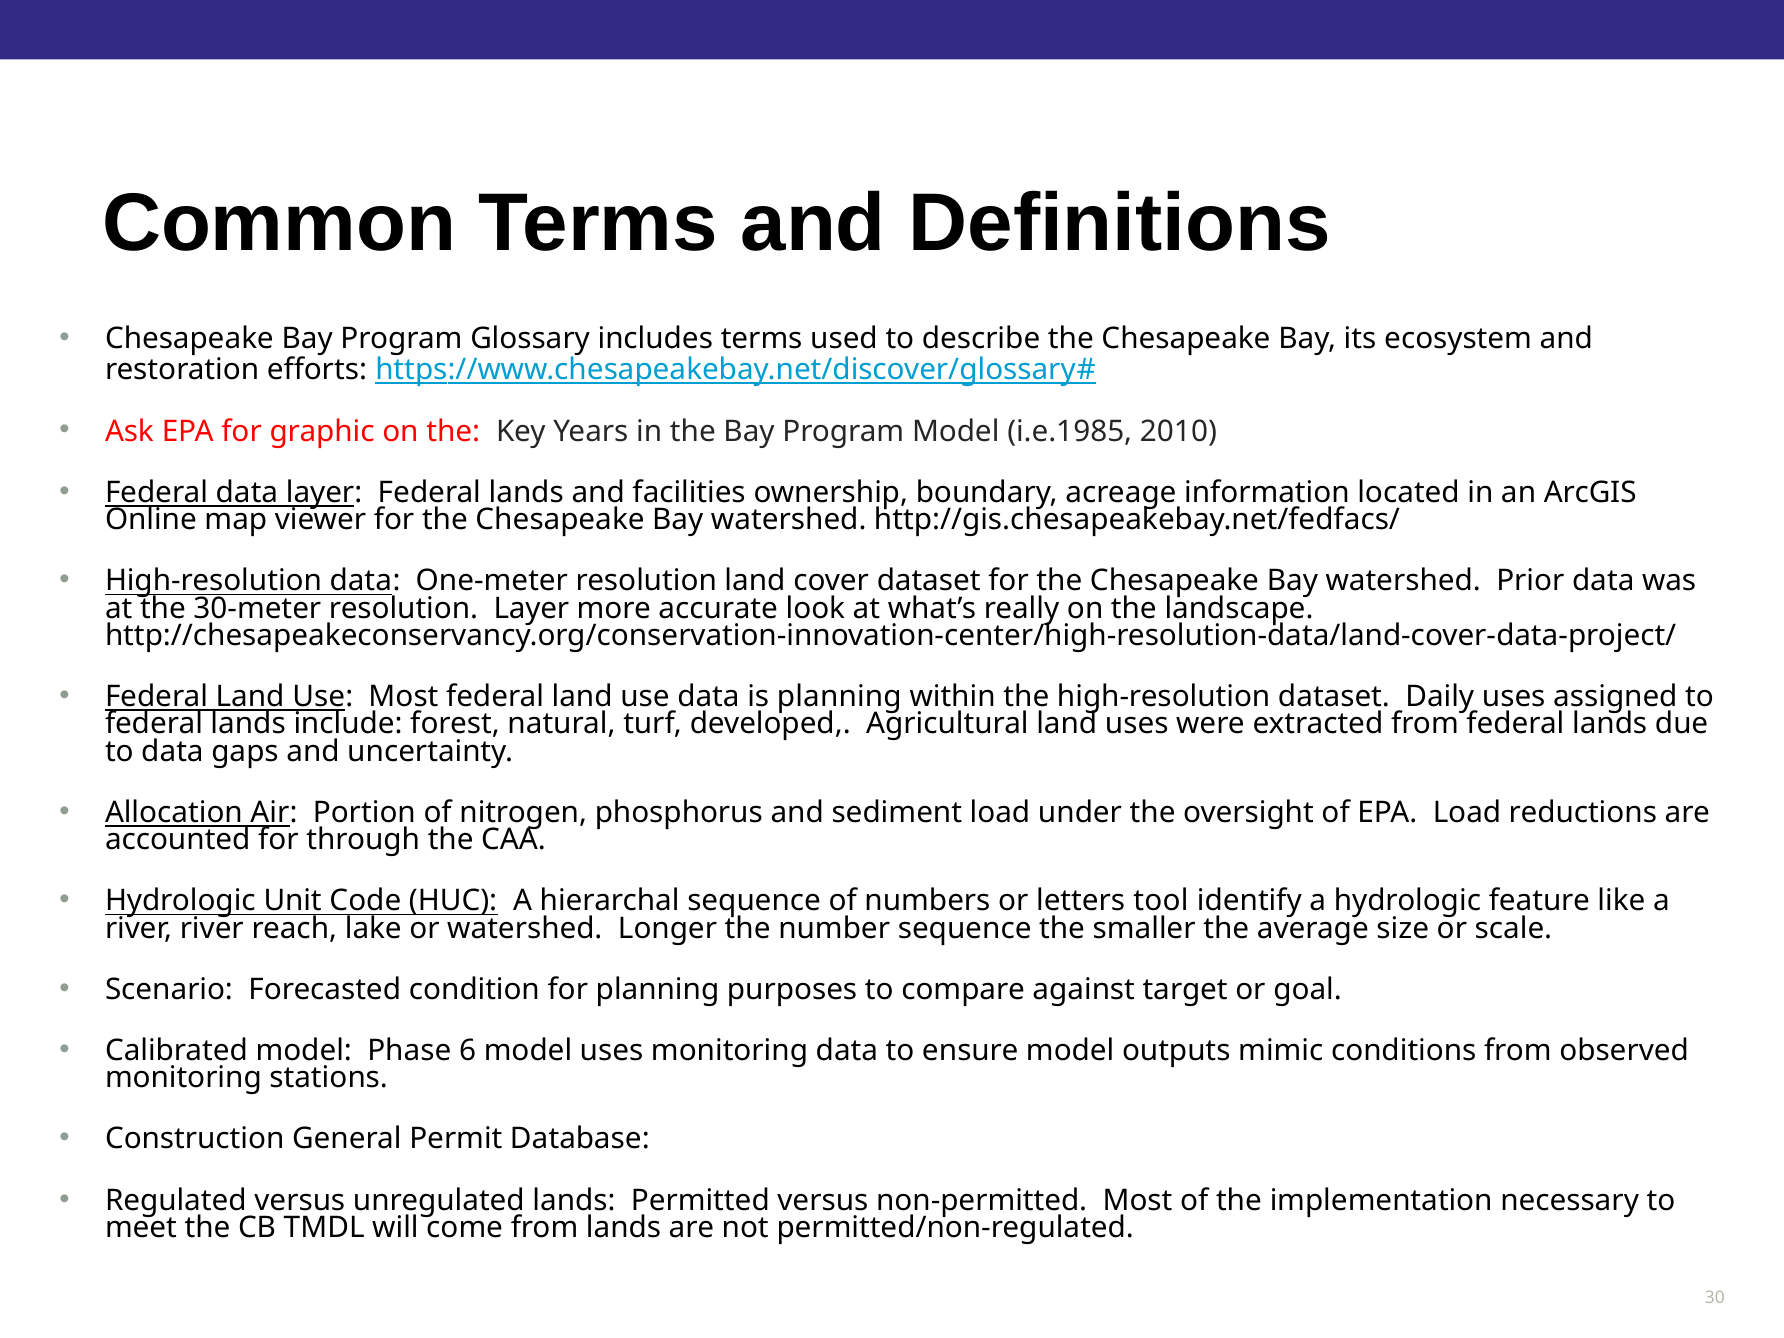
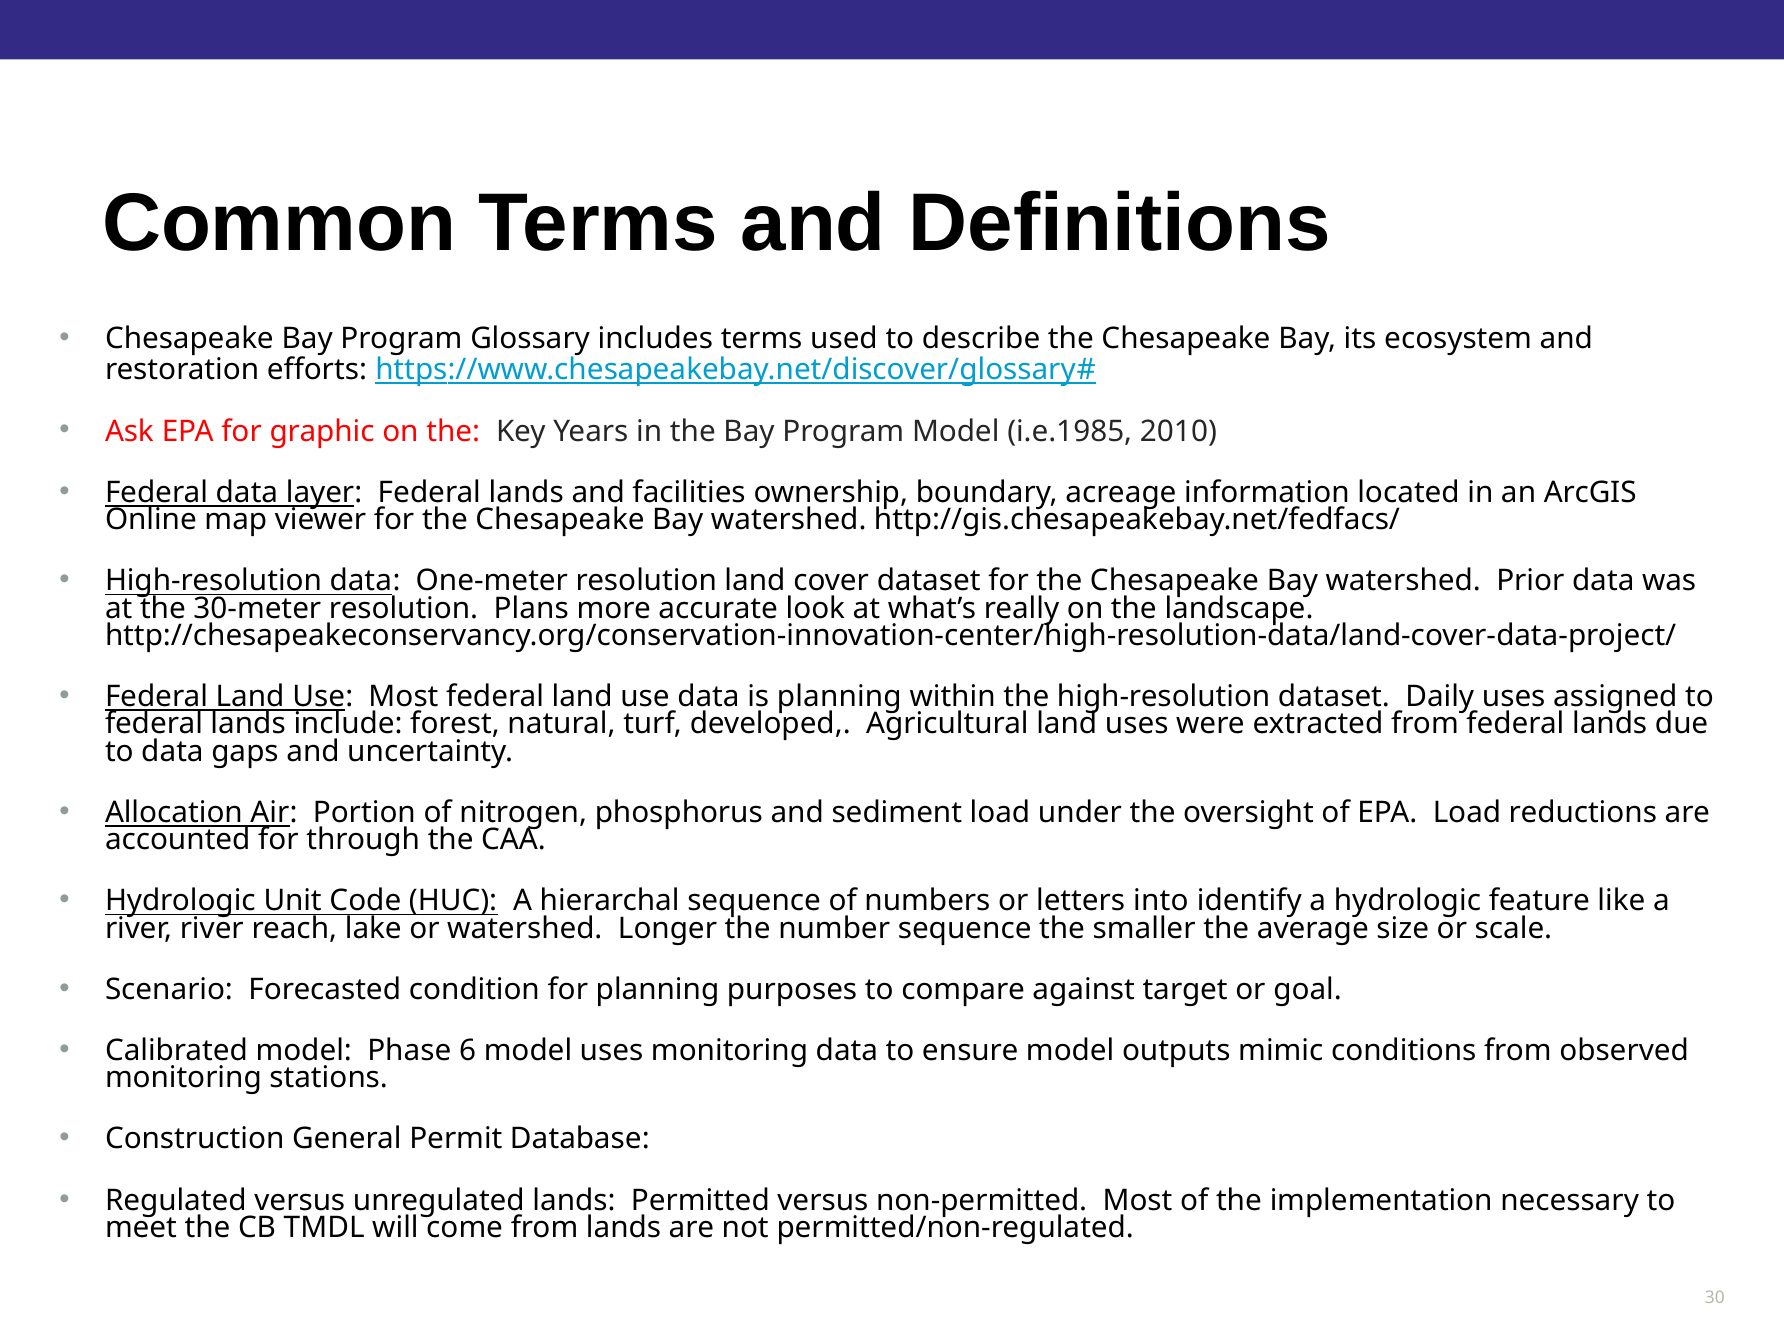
resolution Layer: Layer -> Plans (531, 608)
tool: tool -> into (1161, 901)
